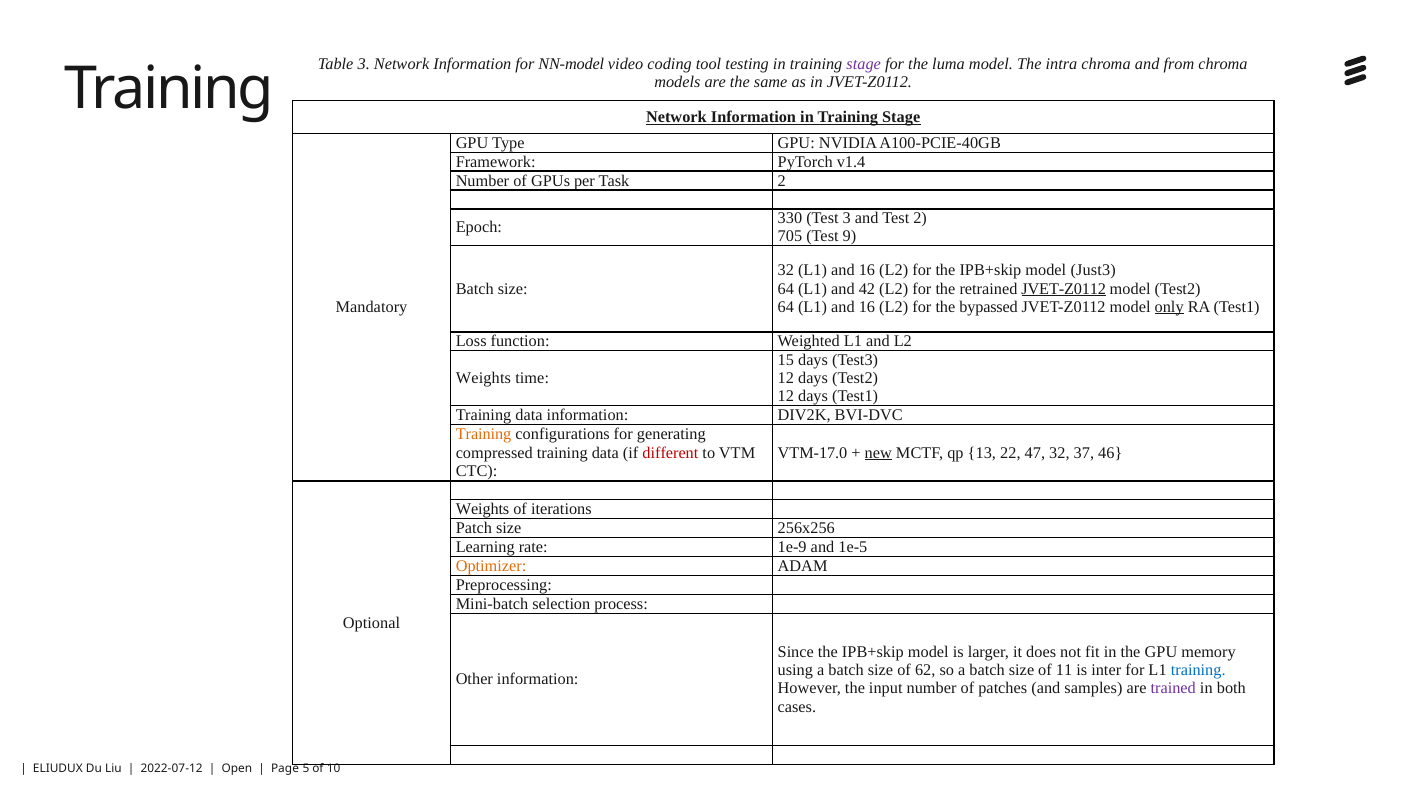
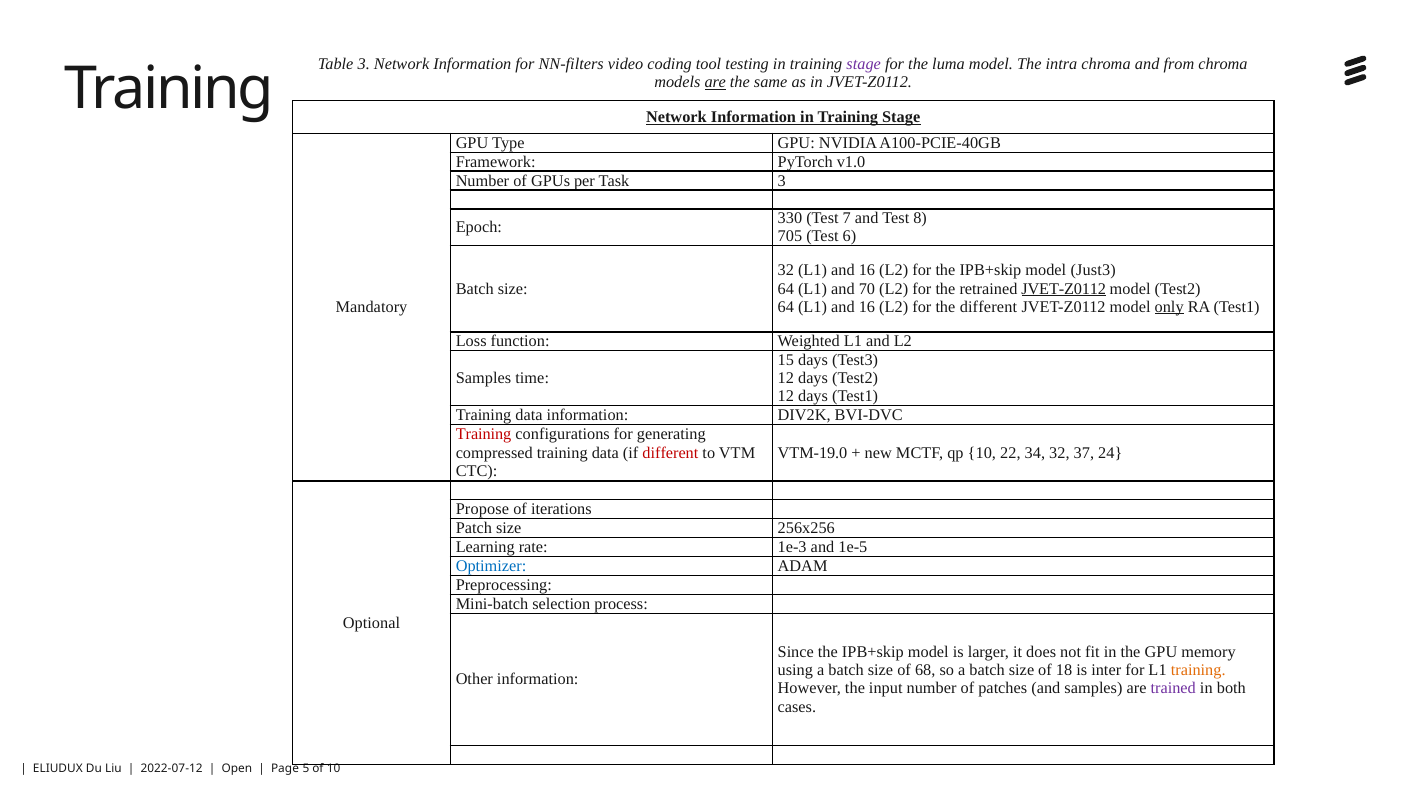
NN-model: NN-model -> NN-filters (571, 64)
are underline: none -> present (715, 82)
v1.4: v1.4 -> v1.0 (851, 162)
Task 2: 2 -> 3 (782, 181)
Test 3: 3 -> 7 (847, 218)
Test 2: 2 -> 8 (920, 218)
9: 9 -> 6 (849, 236)
42: 42 -> 70 (867, 289)
the bypassed: bypassed -> different (988, 307)
Weights: Weights -> Samples (484, 378)
Training colour: orange -> red (484, 434)
VTM-17.0: VTM-17.0 -> VTM-19.0 (813, 453)
new underline: present -> none (878, 453)
qp 13: 13 -> 10 (982, 453)
47: 47 -> 34 (1035, 453)
46: 46 -> 24 (1110, 453)
Weights: Weights -> Propose (482, 509)
1e-9: 1e-9 -> 1e-3 (792, 547)
Optimizer colour: orange -> blue (491, 566)
62: 62 -> 68 (925, 670)
11: 11 -> 18 (1064, 670)
training colour: blue -> orange (1198, 670)
